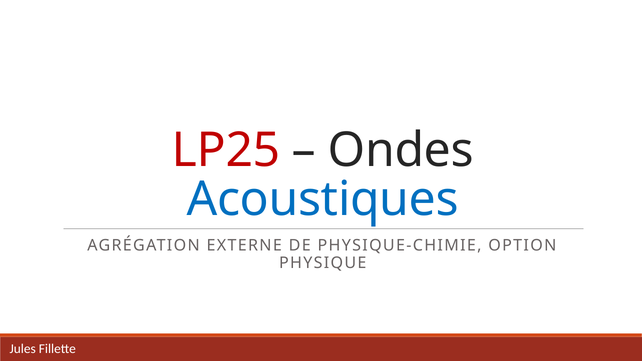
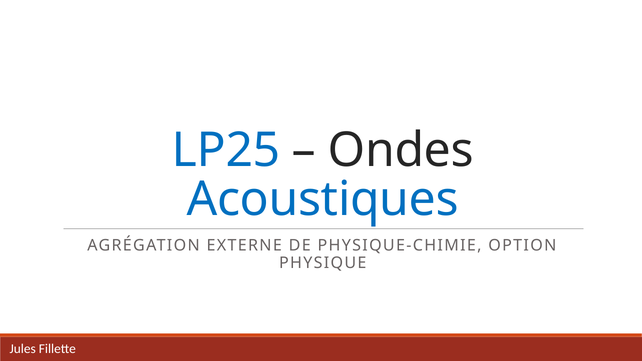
LP25 colour: red -> blue (226, 150)
